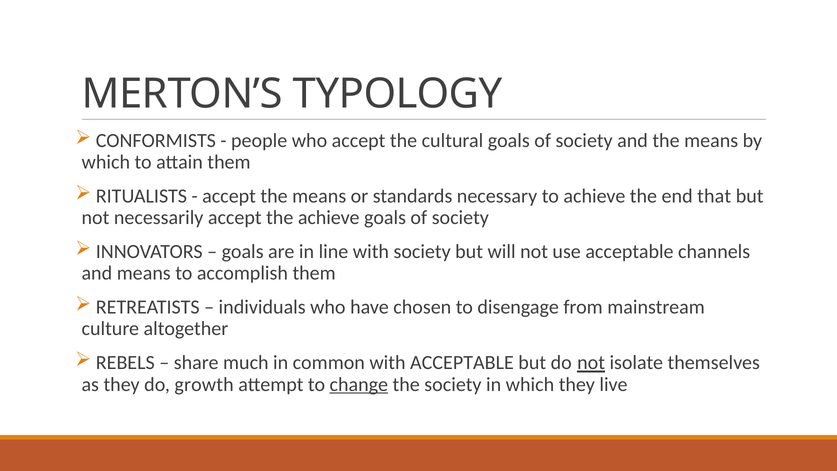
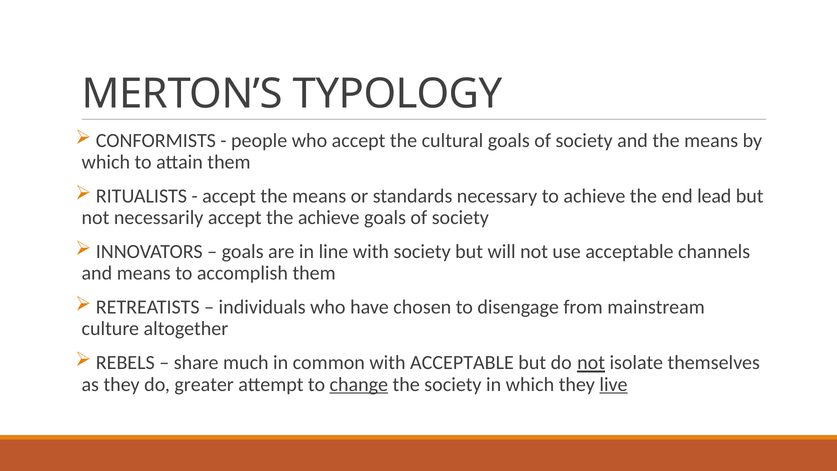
that: that -> lead (714, 196)
growth: growth -> greater (204, 384)
live underline: none -> present (614, 384)
